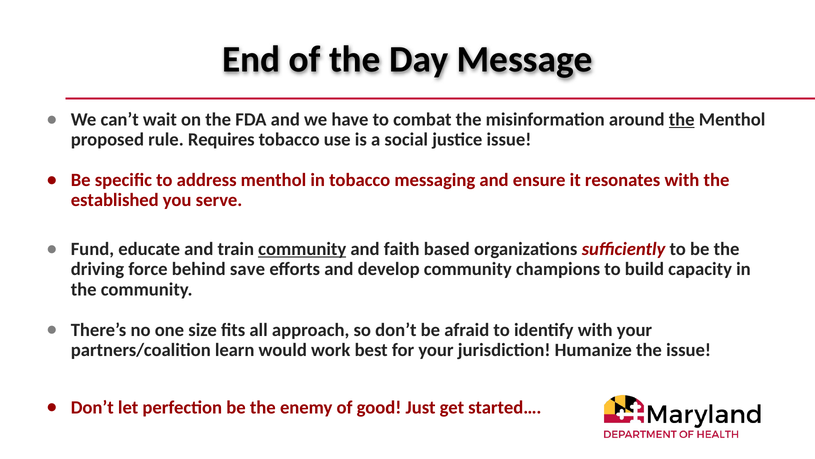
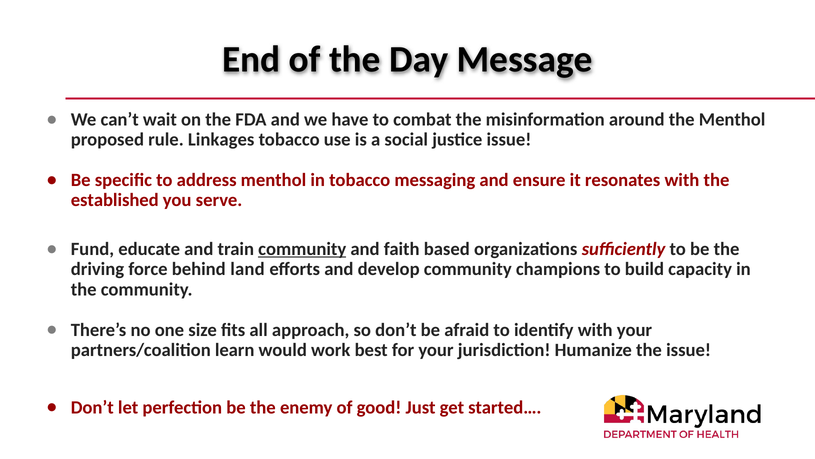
the underline: present -> none (682, 119)
Requires: Requires -> Linkages (221, 140)
save: save -> land (247, 269)
